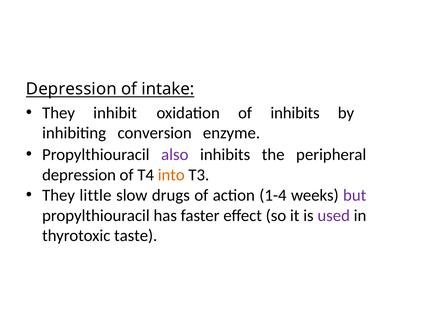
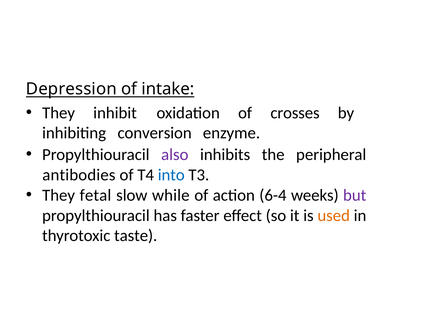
of inhibits: inhibits -> crosses (295, 113)
depression: depression -> antibodies (79, 175)
into colour: orange -> blue (171, 175)
little: little -> fetal (95, 195)
drugs: drugs -> while (171, 195)
1-4: 1-4 -> 6-4 (273, 195)
used colour: purple -> orange (334, 216)
